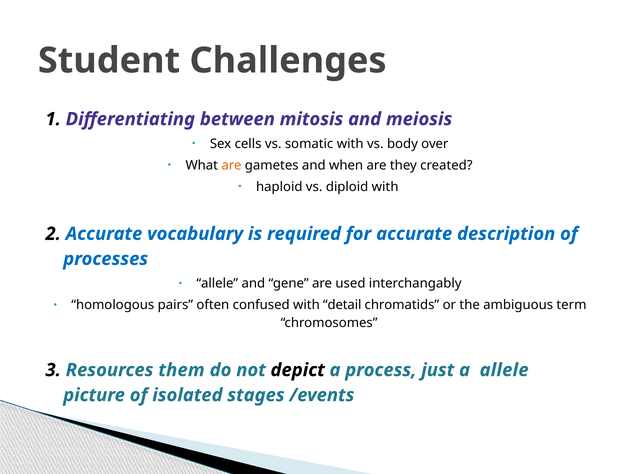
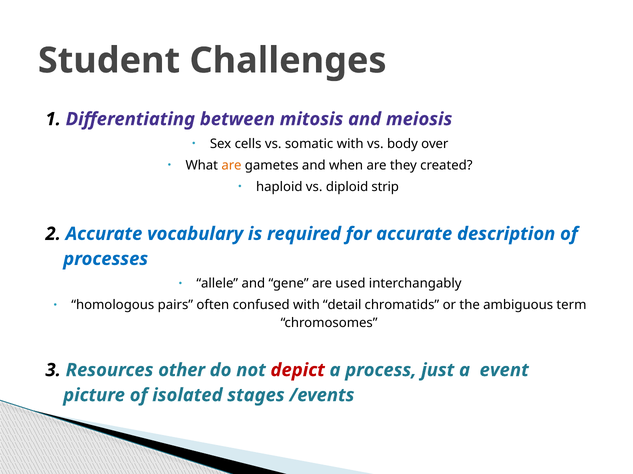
diploid with: with -> strip (385, 187)
them: them -> other (182, 371)
depict colour: black -> red (298, 371)
a allele: allele -> event (504, 371)
